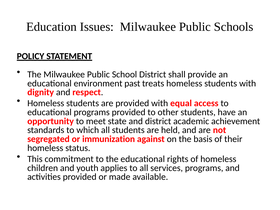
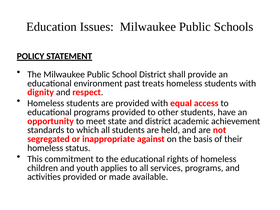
immunization: immunization -> inappropriate (109, 139)
